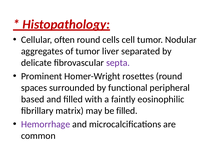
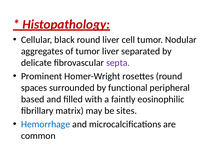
often: often -> black (64, 40)
round cells: cells -> liver (111, 40)
be filled: filled -> sites (127, 111)
Hemorrhage colour: purple -> blue (46, 124)
